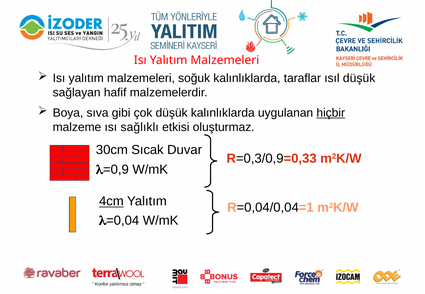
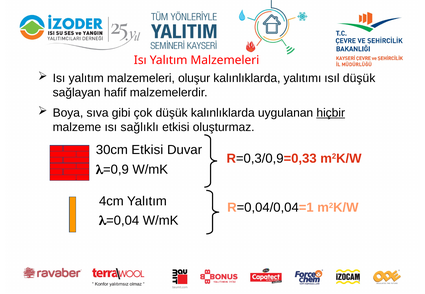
soğuk: soğuk -> oluşur (194, 78)
taraflar: taraflar -> yalıtımı (302, 78)
30cm Sıcak: Sıcak -> Etkisi (147, 150)
4cm underline: present -> none (111, 202)
